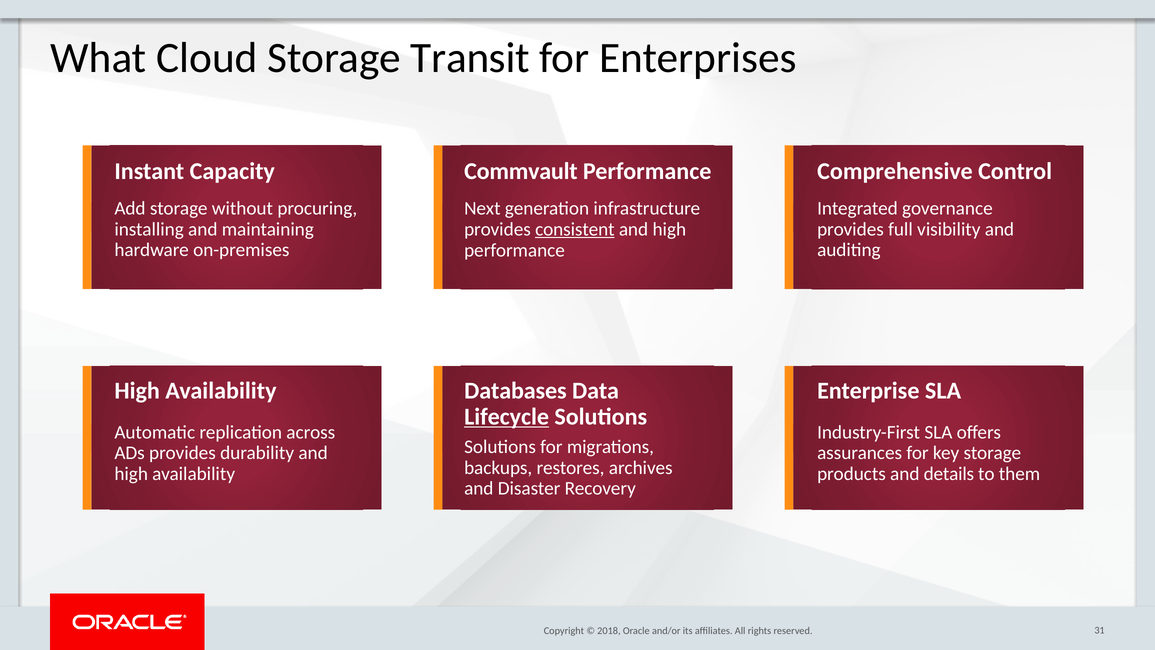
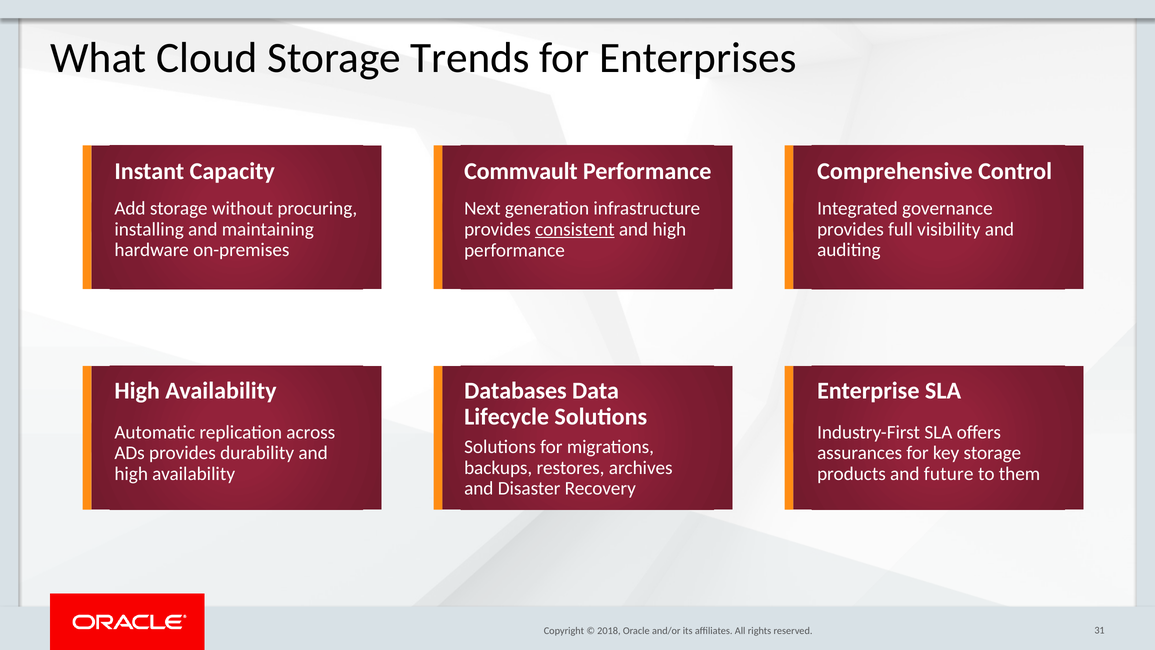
Transit: Transit -> Trends (470, 58)
Lifecycle underline: present -> none (507, 417)
details: details -> future (949, 474)
